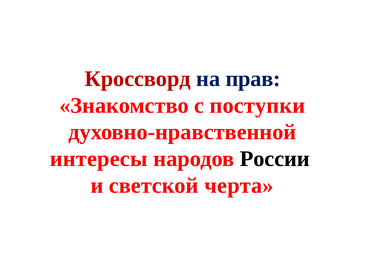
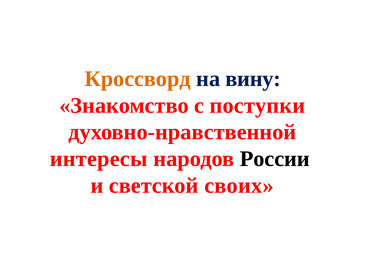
Кроссворд colour: red -> orange (138, 79)
прав: прав -> вину (253, 79)
черта: черта -> своих (239, 186)
